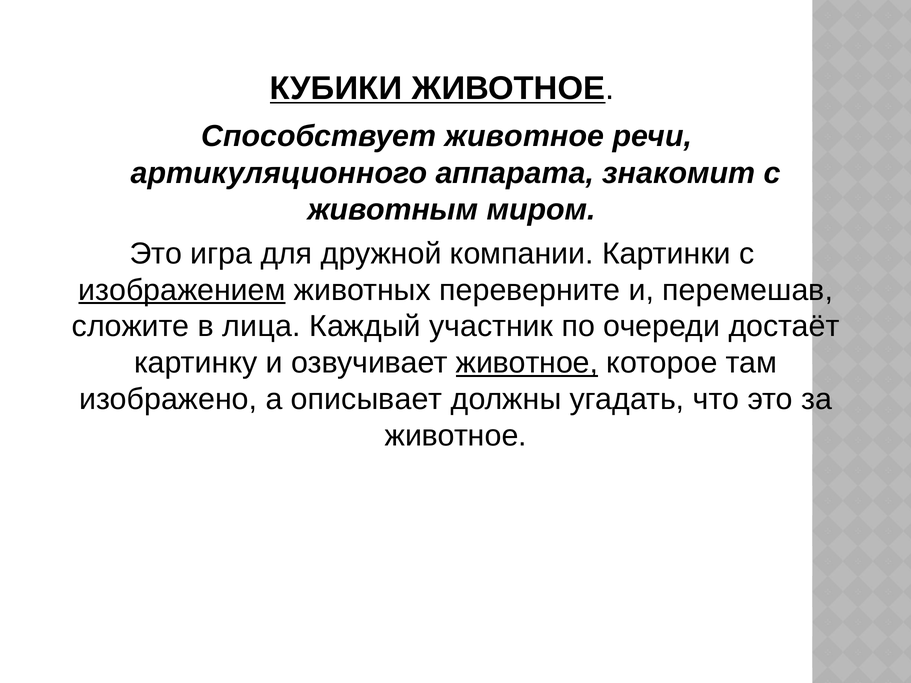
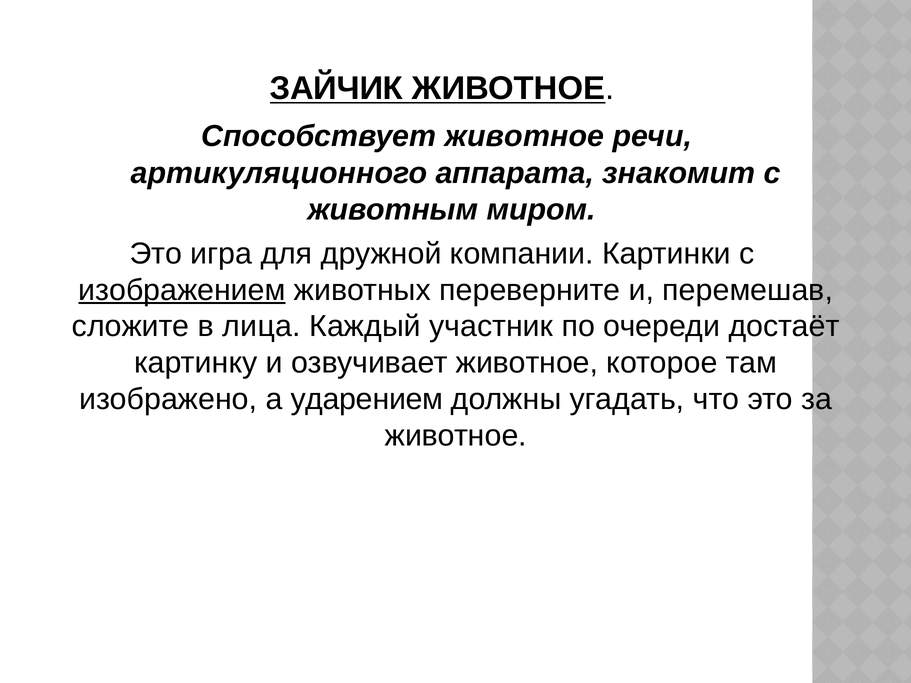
КУБИКИ: КУБИКИ -> ЗАЙЧИК (336, 88)
животное underline: present -> none (527, 363)
описывает: описывает -> ударением (367, 399)
